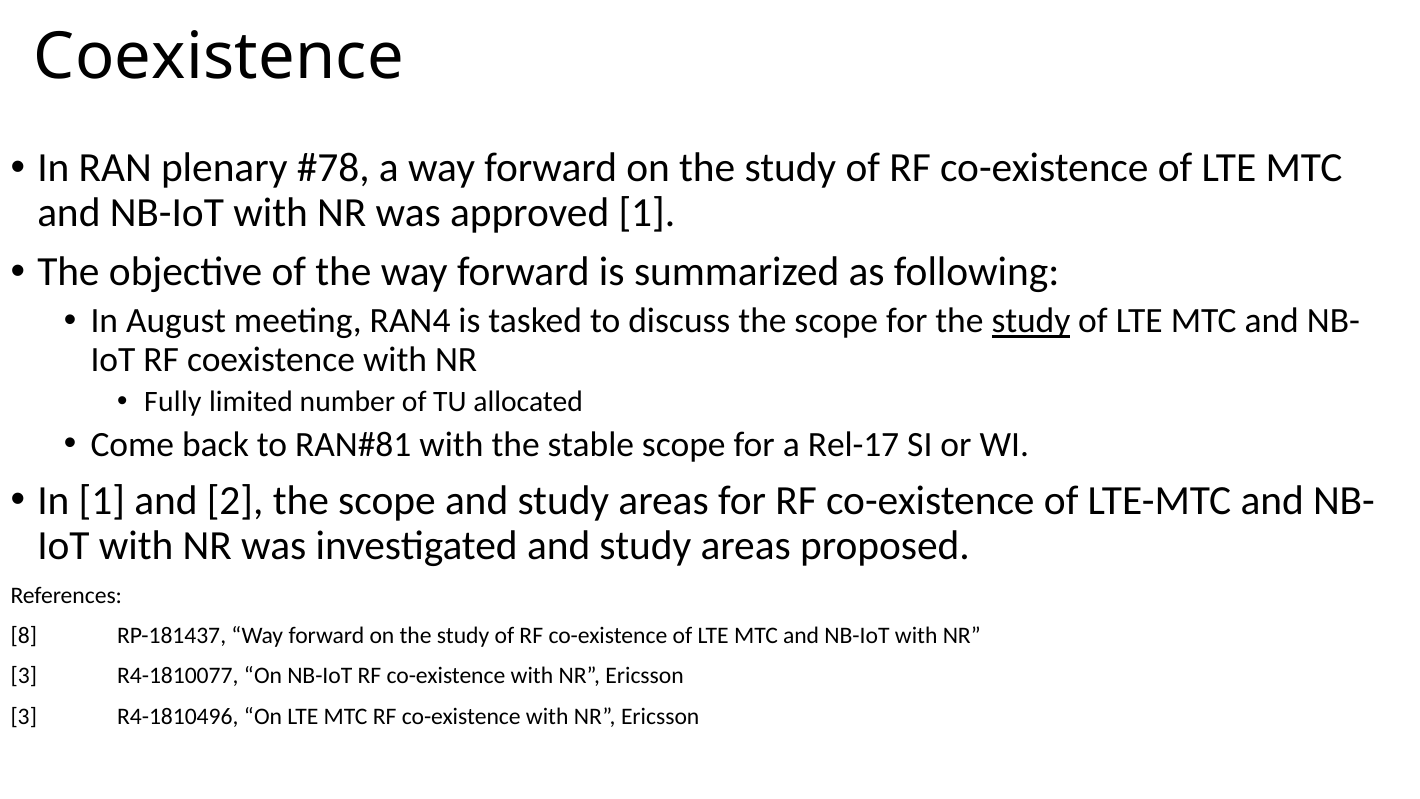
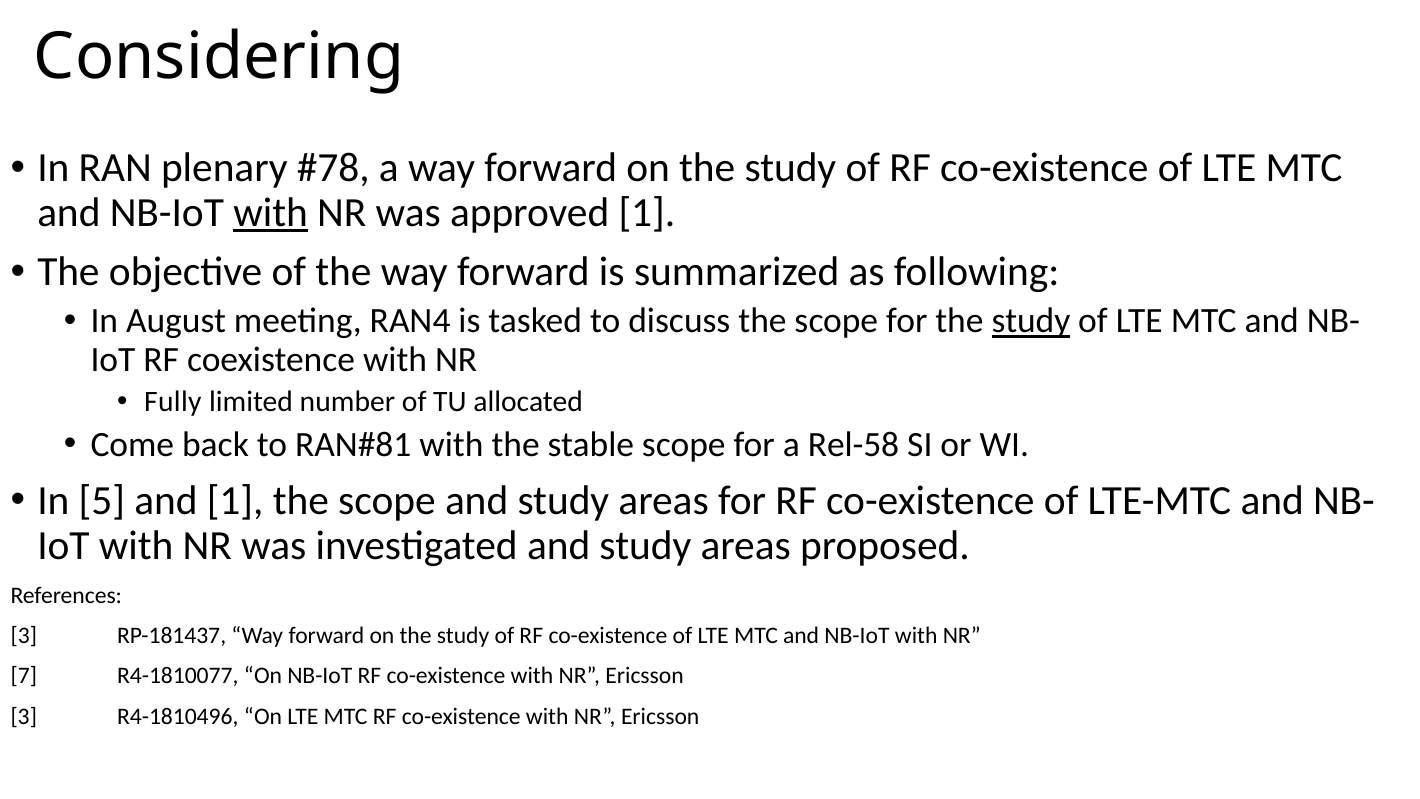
Coexistence: Coexistence -> Considering (219, 57)
with underline: none -> present (271, 213)
Rel-17: Rel-17 -> Rel-58 (854, 445)
In 1: 1 -> 5 (102, 501)
and 2: 2 -> 1 (235, 501)
8: 8 -> 3 (24, 636)
3: 3 -> 7 (24, 676)
